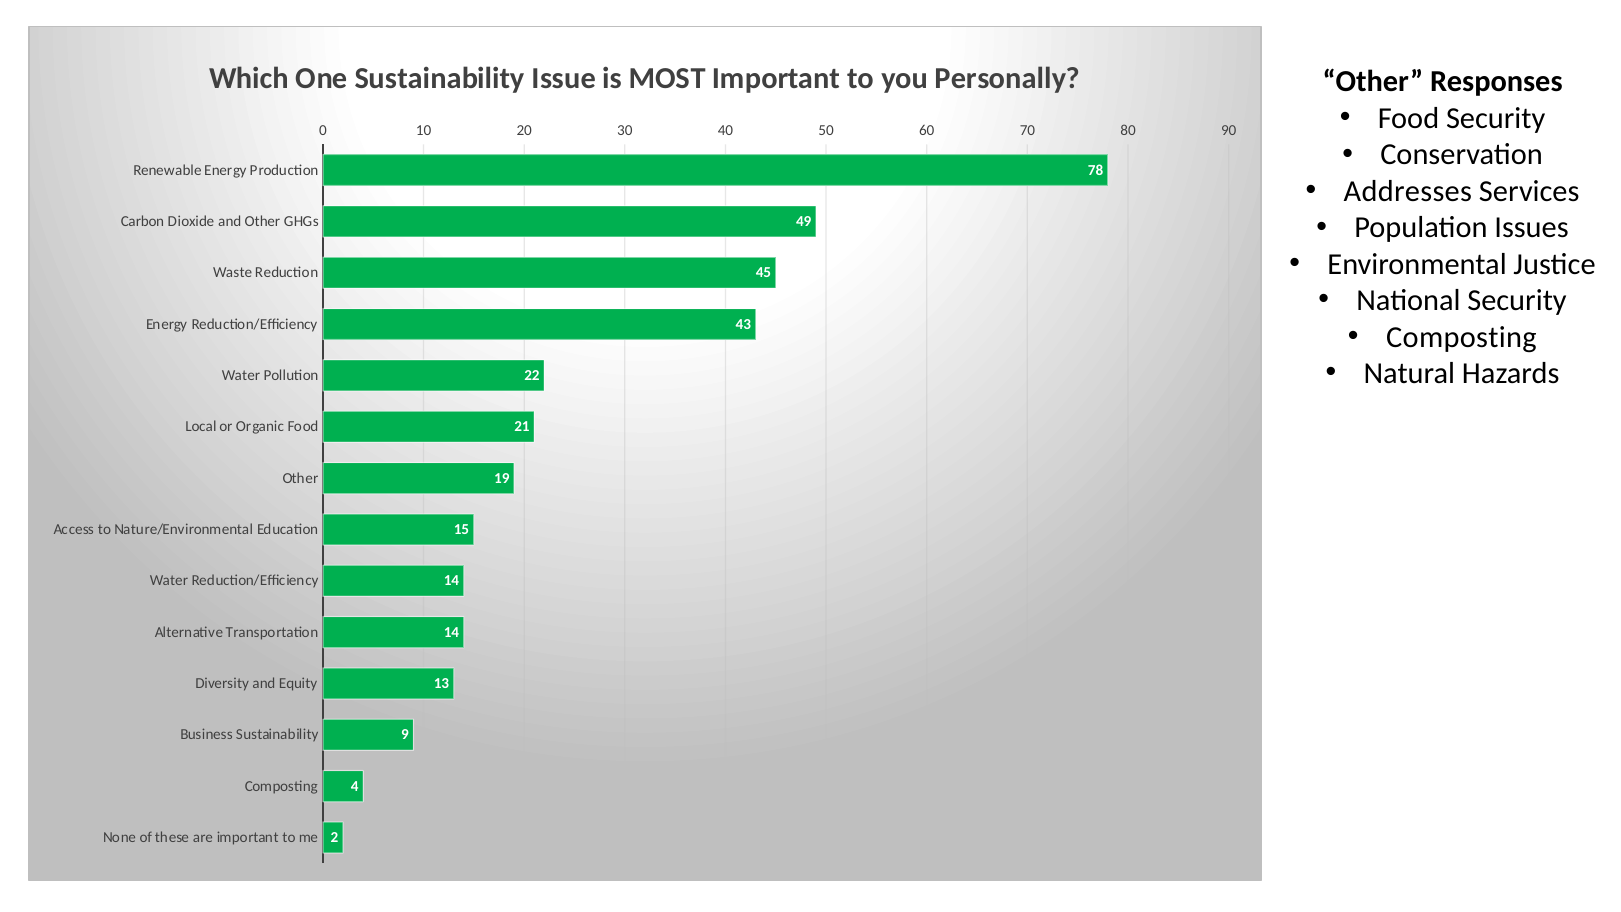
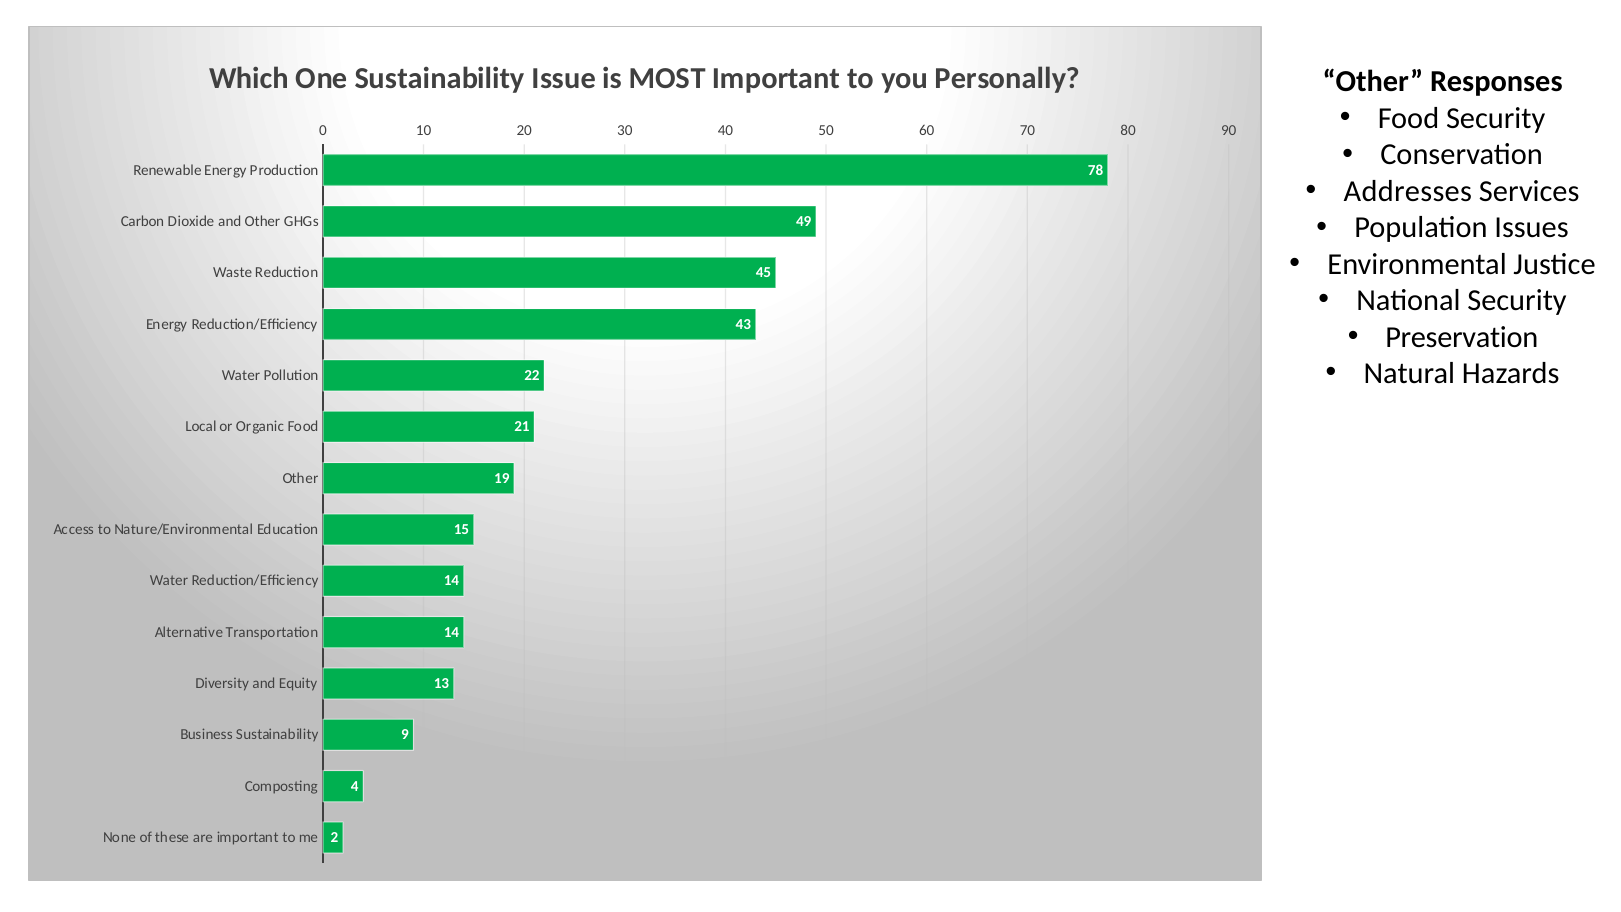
Composting: Composting -> Preservation (1462, 337)
